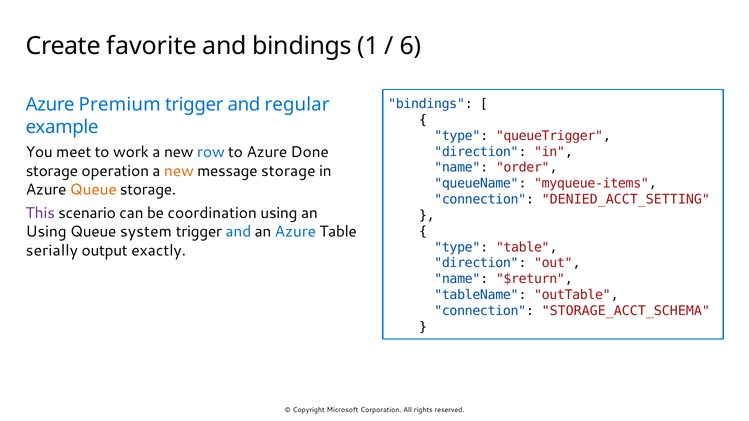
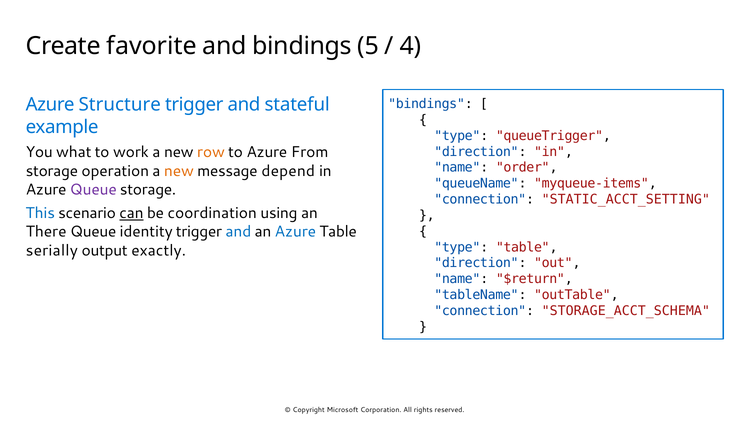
1: 1 -> 5 (368, 46)
6: 6 -> 4 (410, 46)
Premium: Premium -> Structure (120, 105)
regular: regular -> stateful (297, 105)
meet: meet -> what (74, 152)
row colour: blue -> orange (211, 152)
Done: Done -> From (310, 152)
message storage: storage -> depend (288, 171)
Queue colour: orange -> purple (93, 190)
DENIED_ACCT_SETTING: DENIED_ACCT_SETTING -> STATIC_ACCT_SETTING (626, 200)
This colour: purple -> blue (40, 213)
can underline: none -> present (131, 213)
Using: Using -> There (46, 232)
system: system -> identity (146, 232)
